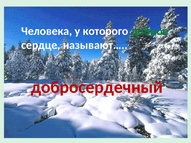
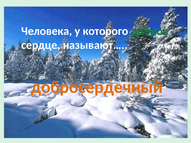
добросердечный colour: red -> orange (97, 87)
